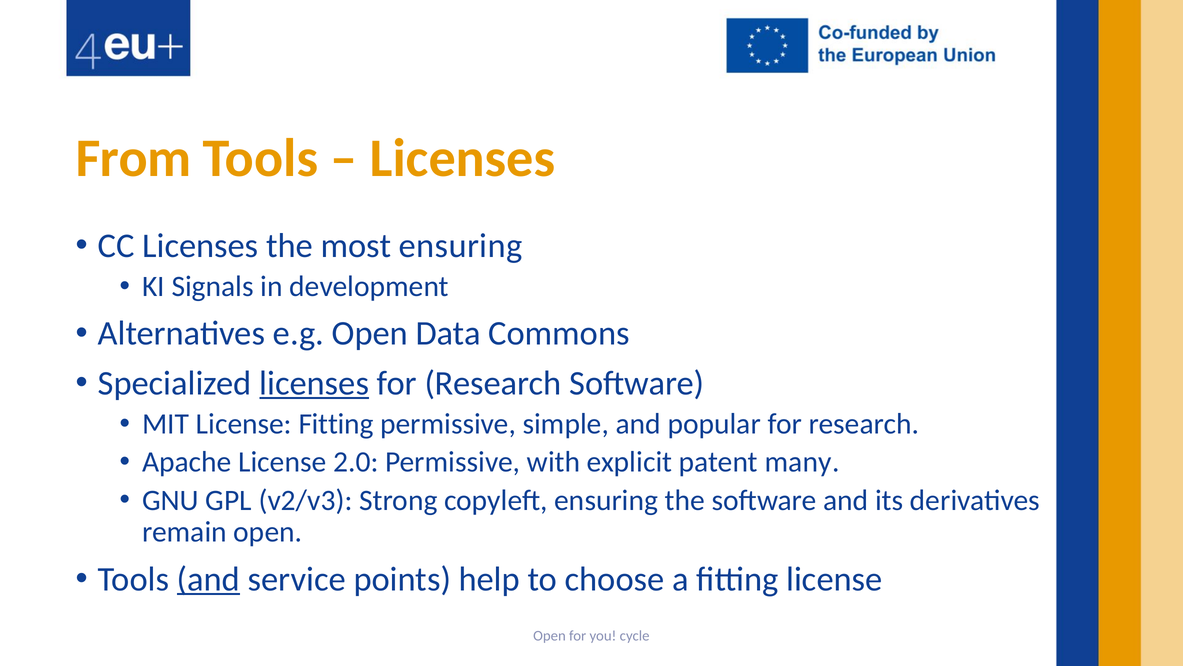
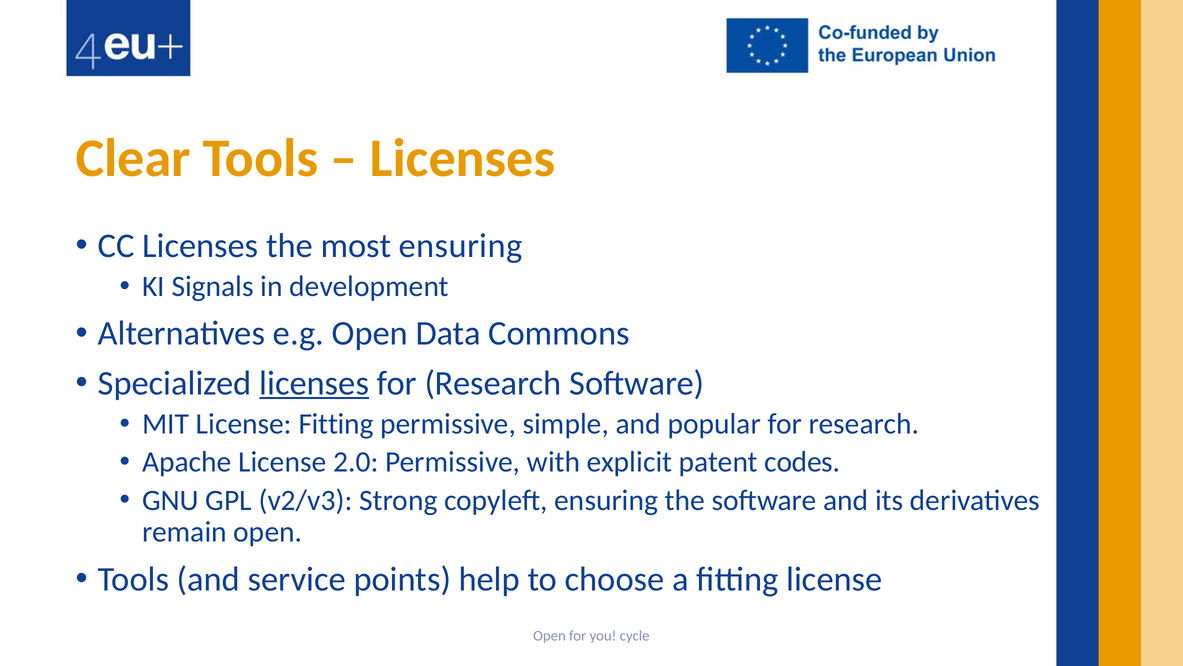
From: From -> Clear (133, 158)
many: many -> codes (802, 462)
and underline: present -> none (208, 579)
